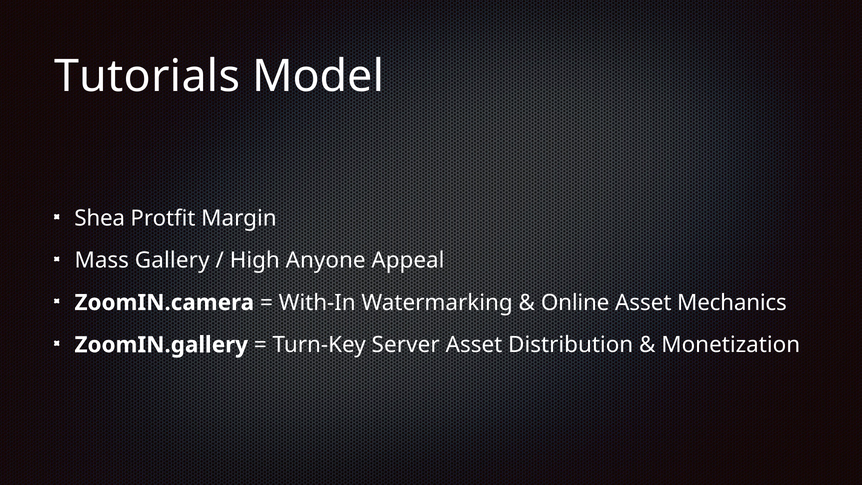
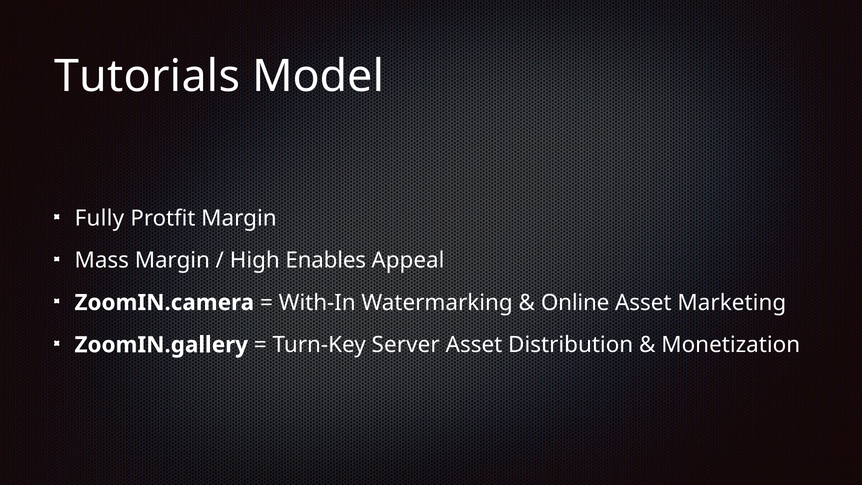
Shea: Shea -> Fully (99, 218)
Mass Gallery: Gallery -> Margin (172, 260)
Anyone: Anyone -> Enables (326, 260)
Mechanics: Mechanics -> Marketing (732, 303)
